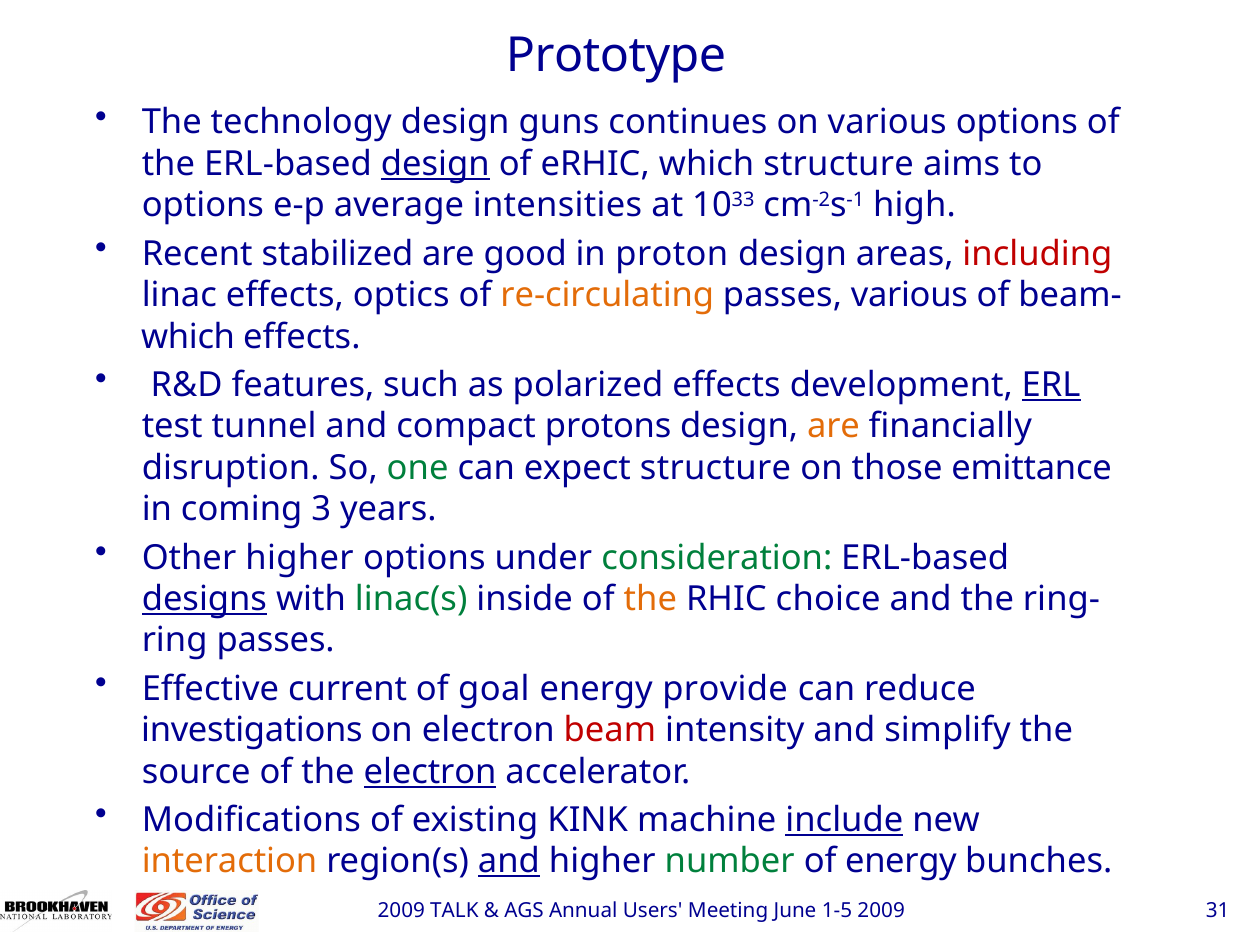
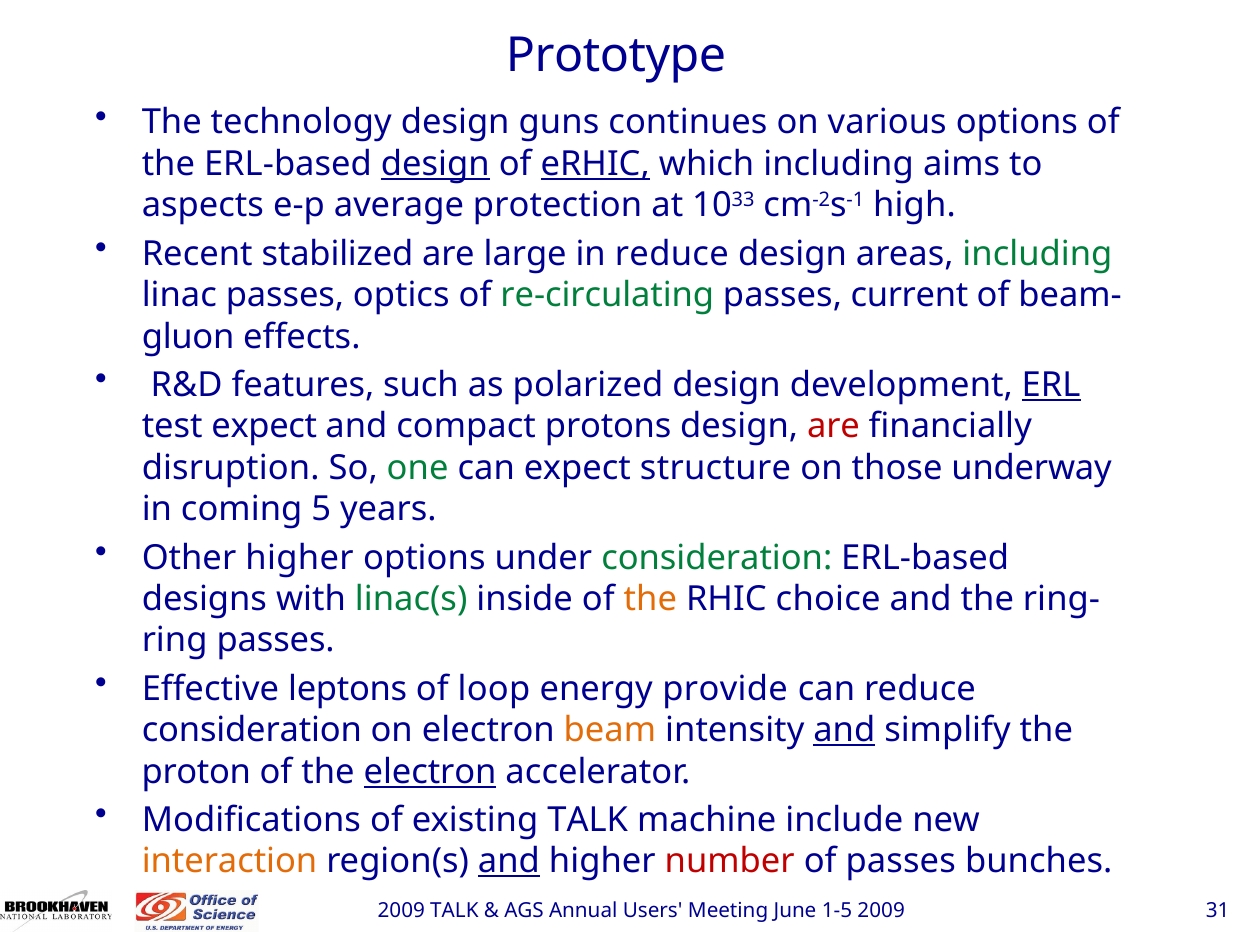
eRHIC underline: none -> present (595, 164)
which structure: structure -> including (839, 164)
options: options -> aspects (203, 205)
intensities: intensities -> protection (558, 205)
good: good -> large (525, 254)
in proton: proton -> reduce (672, 254)
including colour: red -> green (1037, 254)
linac effects: effects -> passes (285, 295)
re-circulating colour: orange -> green (607, 295)
passes various: various -> current (909, 295)
which: which -> gluon (188, 336)
polarized effects: effects -> design (727, 385)
test tunnel: tunnel -> expect (264, 426)
are colour: orange -> red (834, 426)
emittance: emittance -> underway (1032, 468)
3: 3 -> 5 (321, 509)
designs underline: present -> none (204, 599)
current: current -> leptons (348, 688)
goal: goal -> loop (494, 688)
investigations: investigations -> consideration (252, 730)
beam colour: red -> orange (610, 730)
and underline: none -> present (844, 730)
source: source -> proton (196, 771)
existing KINK: KINK -> TALK (588, 820)
include underline: present -> none (844, 820)
number colour: green -> red (730, 861)
of energy: energy -> passes (901, 861)
